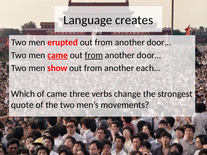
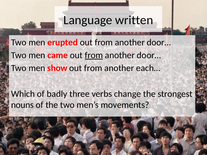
creates: creates -> written (134, 20)
came underline: present -> none (58, 55)
of came: came -> badly (57, 94)
quote: quote -> nouns (22, 105)
